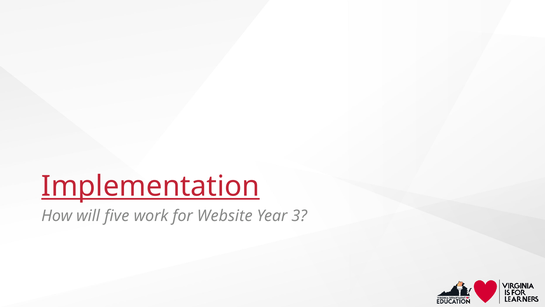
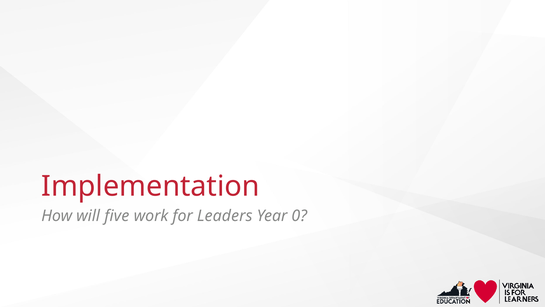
Implementation underline: present -> none (150, 186)
Website: Website -> Leaders (225, 216)
3: 3 -> 0 (299, 216)
